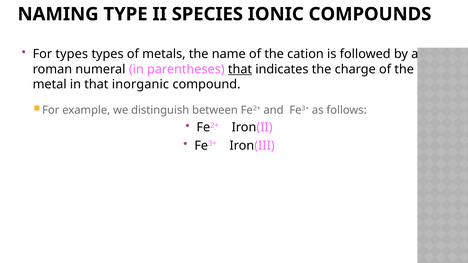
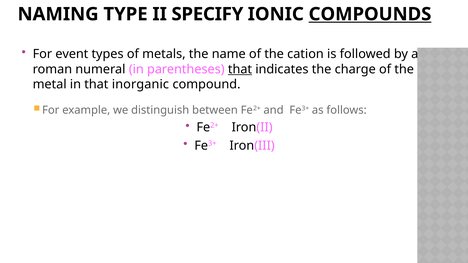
SPECIES: SPECIES -> SPECIFY (207, 14)
COMPOUNDS underline: none -> present (370, 14)
For types: types -> event (72, 54)
